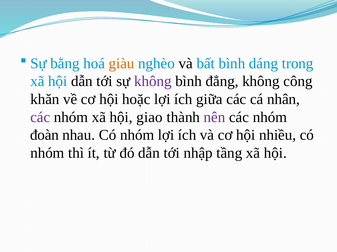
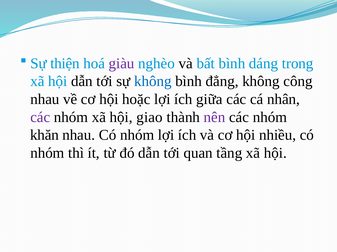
bằng: bằng -> thiện (65, 64)
giàu colour: orange -> purple (122, 64)
không colour: purple -> blue (153, 82)
khăn: khăn -> nhau (45, 100)
đoàn: đoàn -> khăn (44, 135)
nhập: nhập -> quan (198, 153)
